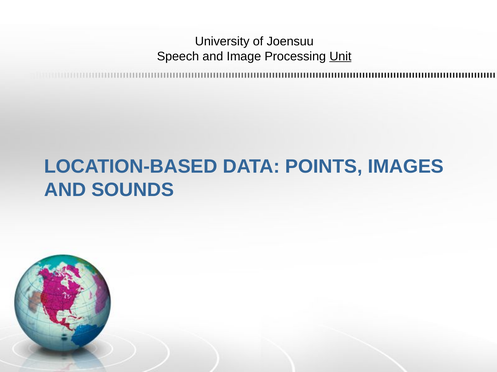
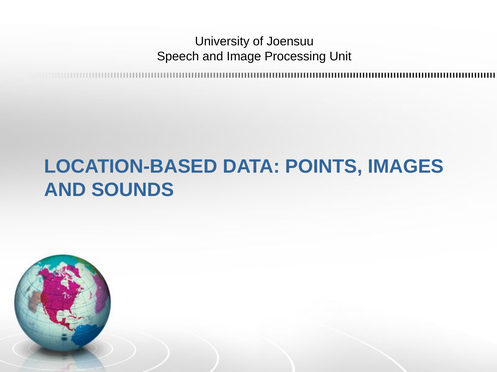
Unit underline: present -> none (340, 57)
